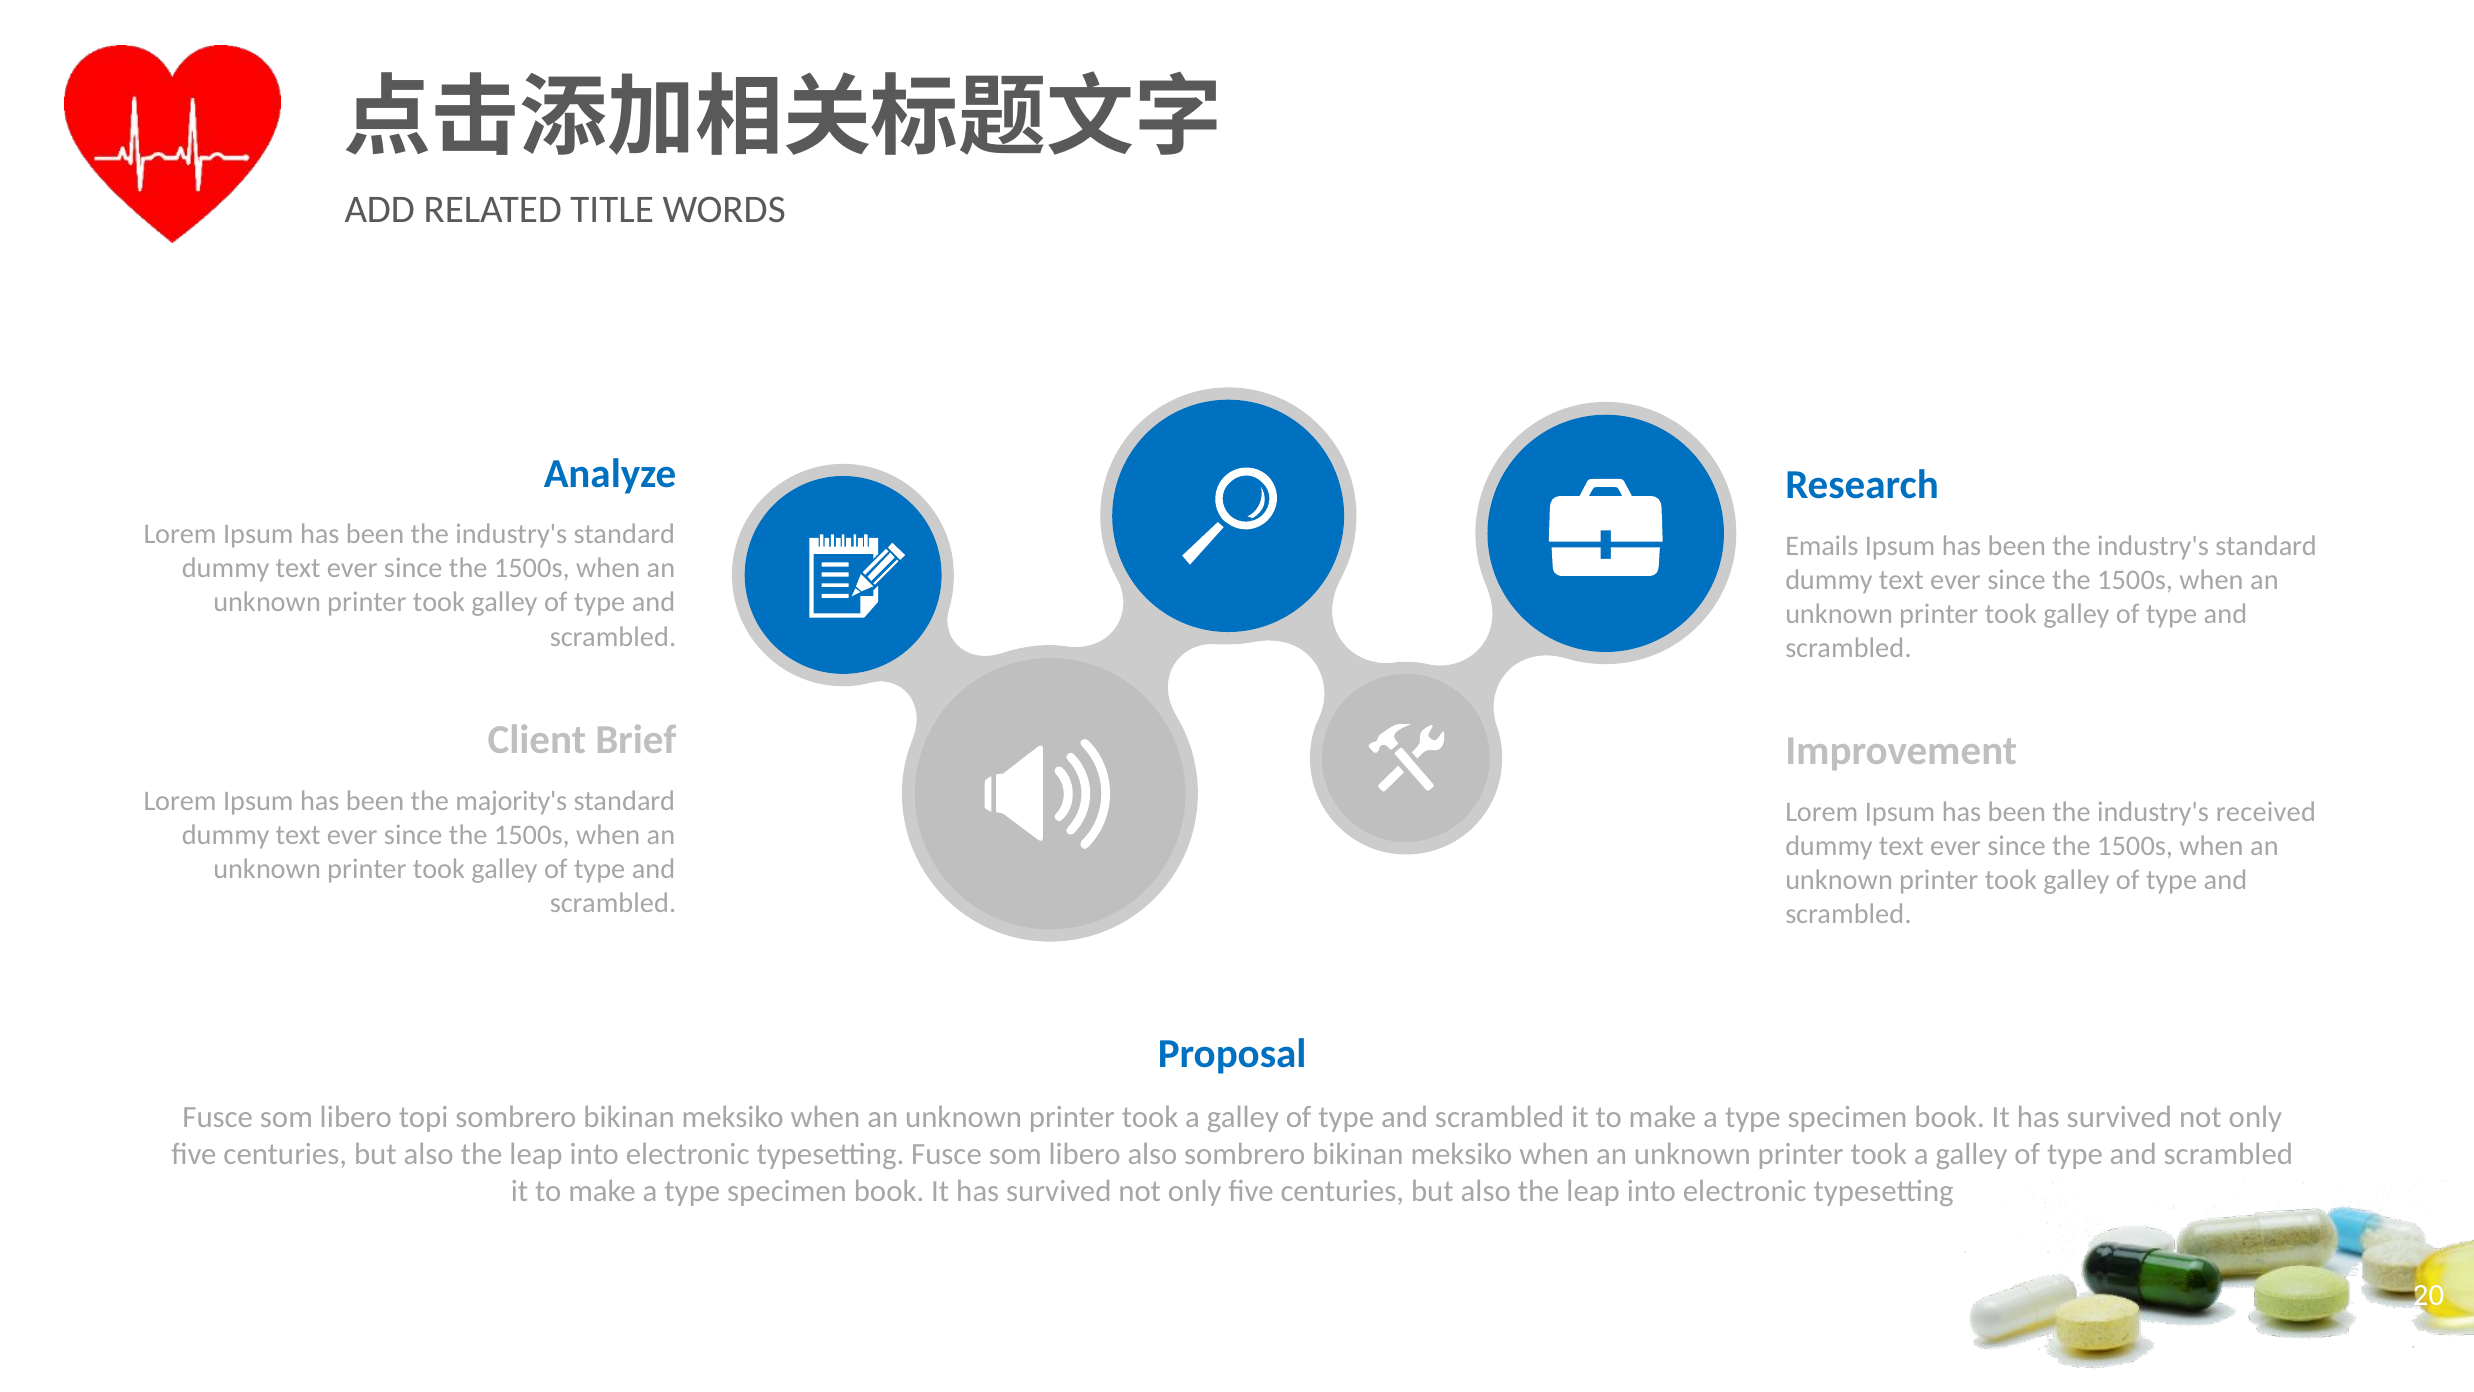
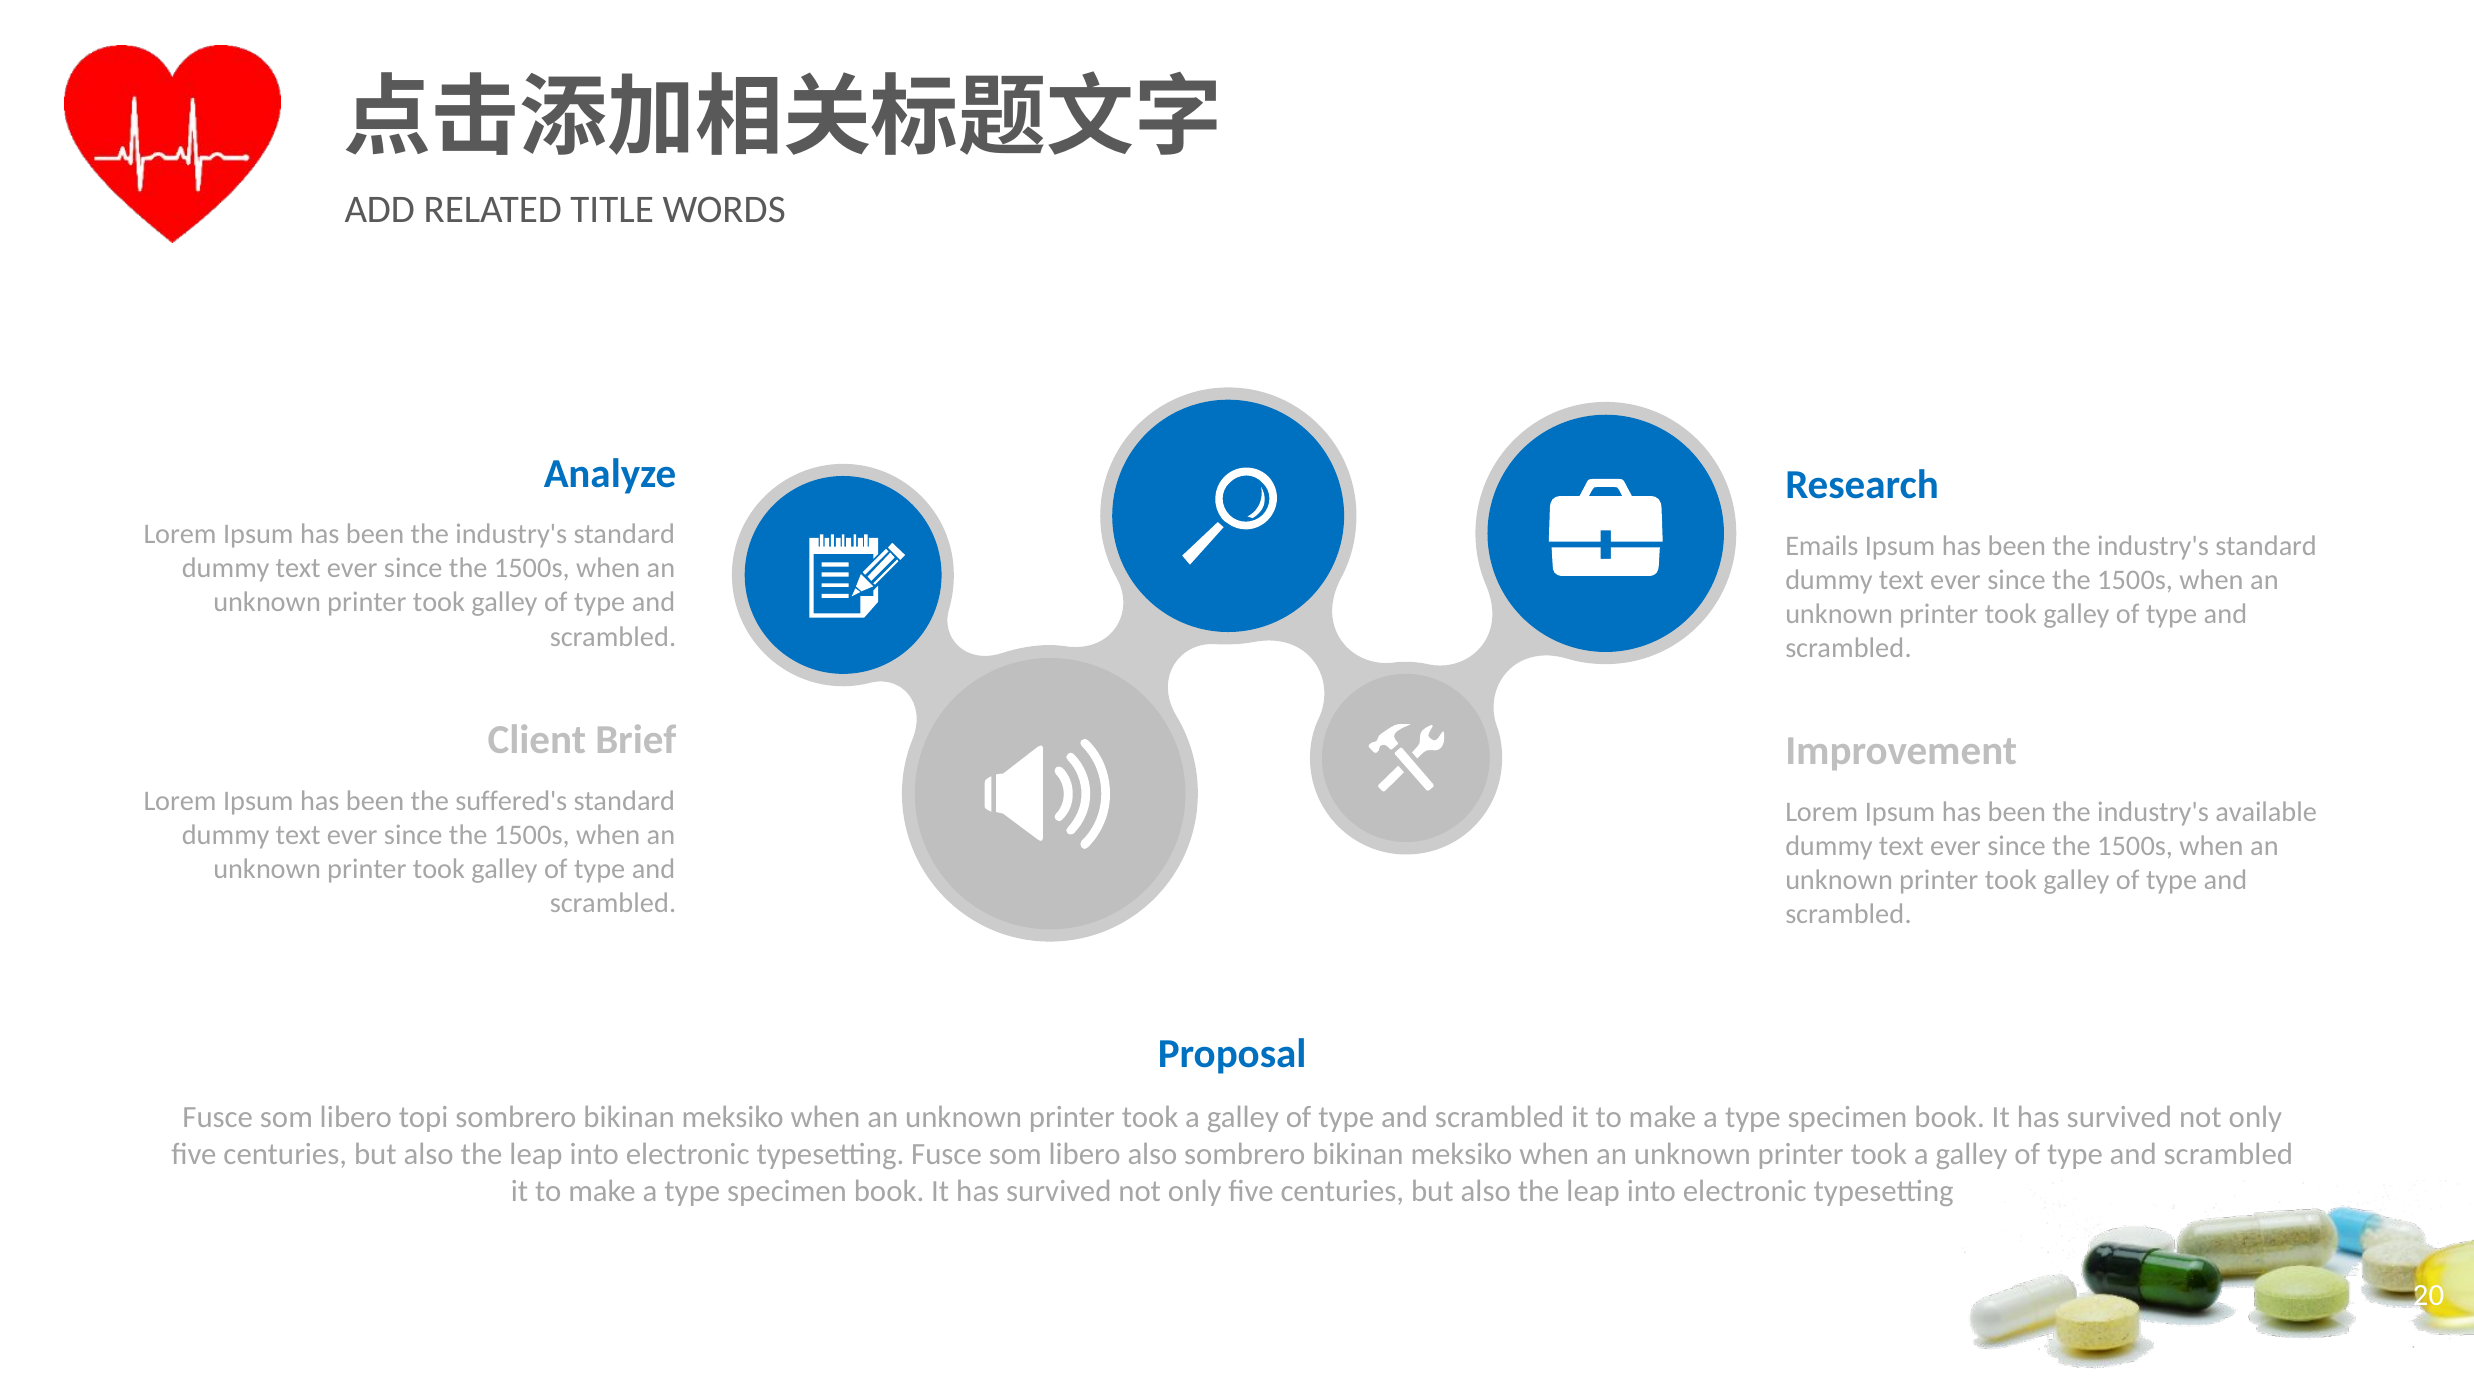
majority's: majority's -> suffered's (511, 801)
received: received -> available (2266, 812)
